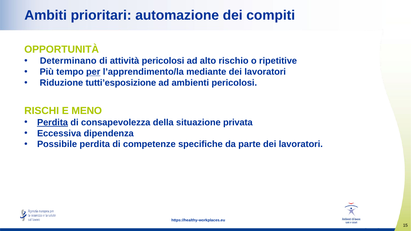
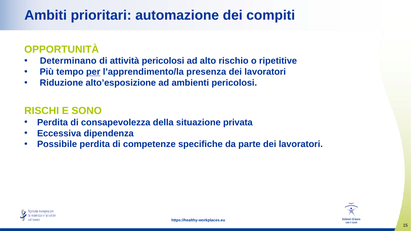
mediante: mediante -> presenza (206, 72)
tutti’esposizione: tutti’esposizione -> alto’esposizione (121, 83)
MENO: MENO -> SONO (87, 111)
Perdita underline: present -> none (53, 123)
